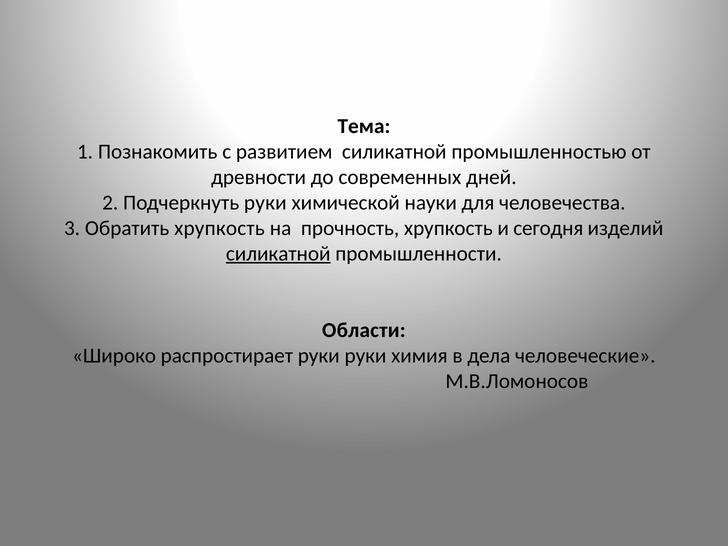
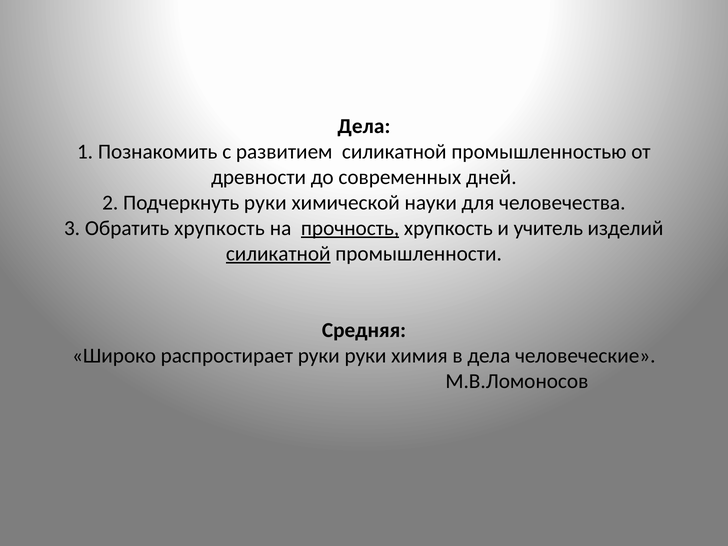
Тема: Тема -> Дела (364, 126)
прочность underline: none -> present (350, 228)
сегодня: сегодня -> учитель (548, 228)
Области: Области -> Средняя (364, 330)
